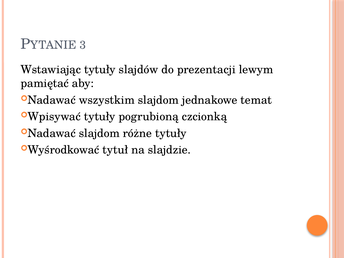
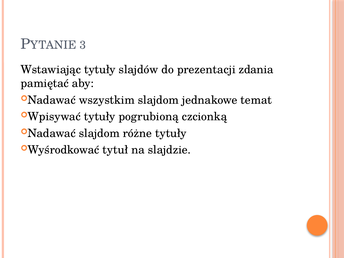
lewym: lewym -> zdania (256, 70)
